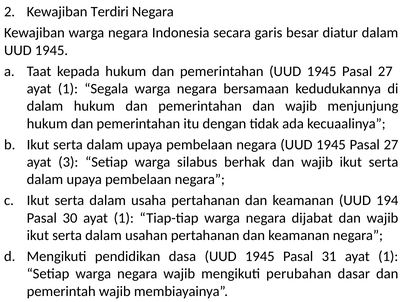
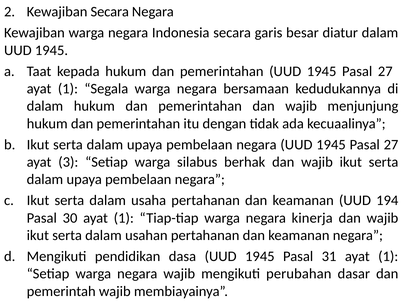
Kewajiban Terdiri: Terdiri -> Secara (110, 12)
dijabat: dijabat -> kinerja (312, 218)
